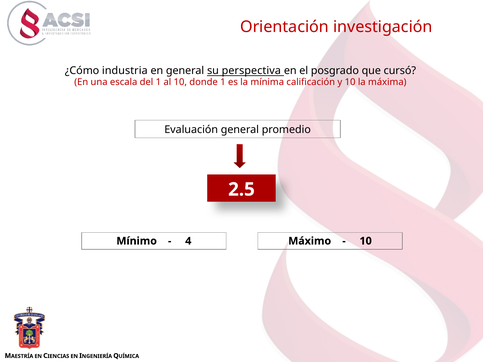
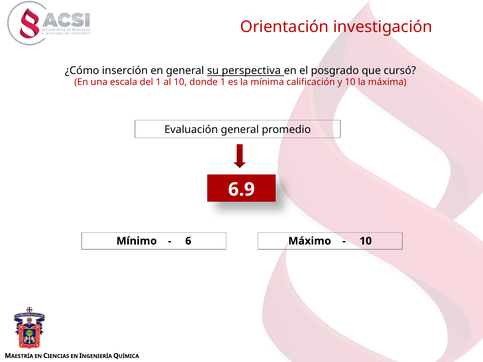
industria: industria -> inserción (125, 71)
2.5: 2.5 -> 6.9 (241, 190)
4: 4 -> 6 (188, 241)
